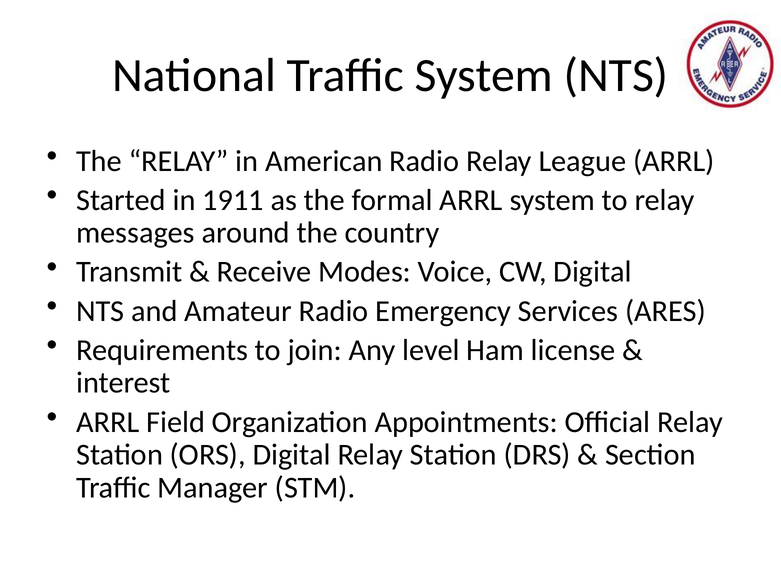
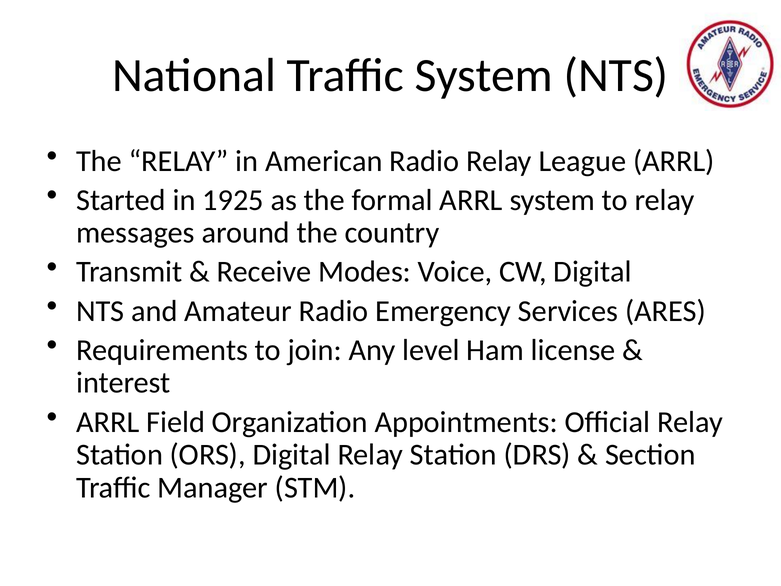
1911: 1911 -> 1925 (233, 200)
